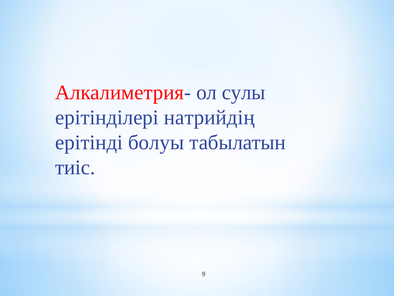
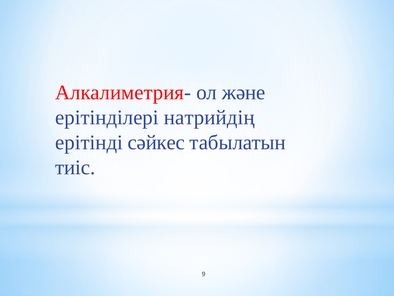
сулы: сулы -> және (244, 92)
болуы: болуы -> сәйкес (156, 142)
